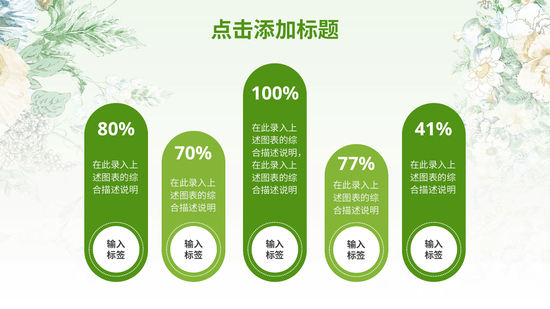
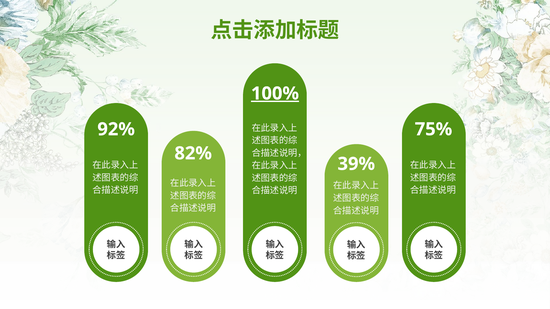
100% underline: none -> present (275, 94)
80%: 80% -> 92% (116, 129)
41%: 41% -> 75% (433, 129)
70%: 70% -> 82% (193, 154)
77%: 77% -> 39% (356, 164)
